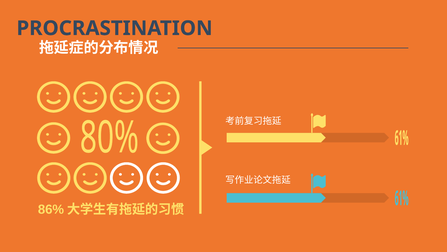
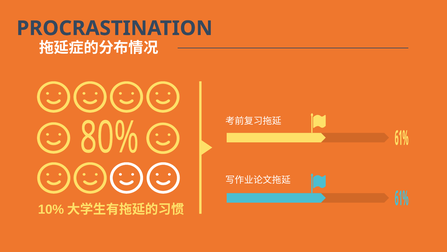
86%: 86% -> 10% (51, 209)
